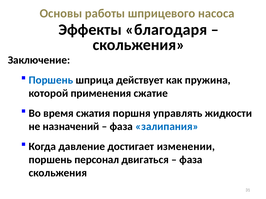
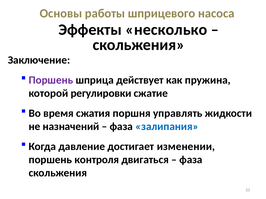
благодаря: благодаря -> несколько (166, 30)
Поршень colour: blue -> purple (51, 80)
применения: применения -> регулировки (101, 94)
персонал: персонал -> контроля (97, 160)
